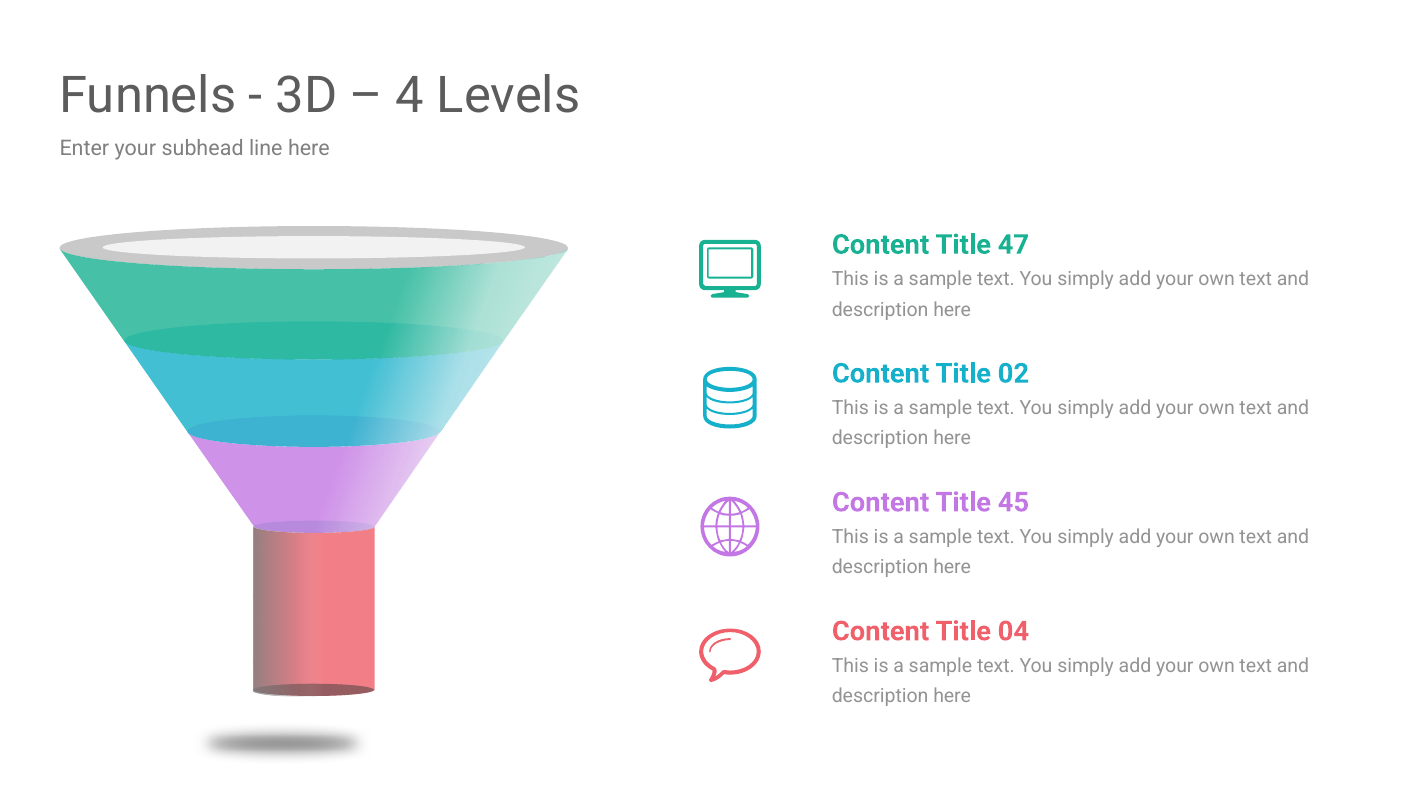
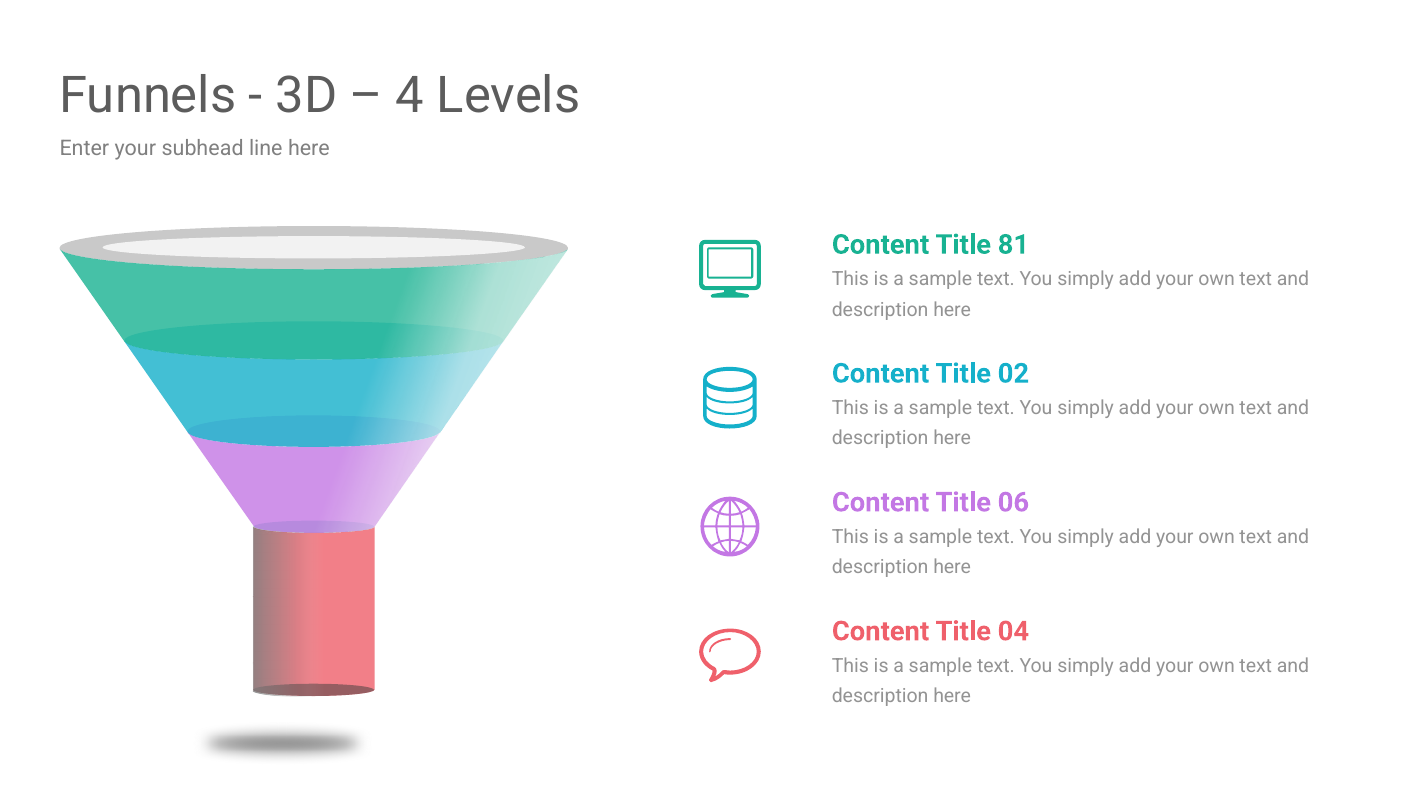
47: 47 -> 81 (1013, 245)
45: 45 -> 06 (1013, 503)
